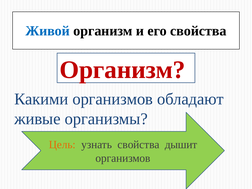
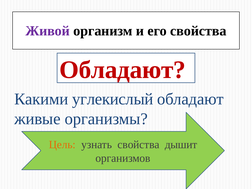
Живой colour: blue -> purple (48, 31)
Организм: Организм -> Обладают (123, 70)
Какими организмов: организмов -> углекислый (113, 99)
